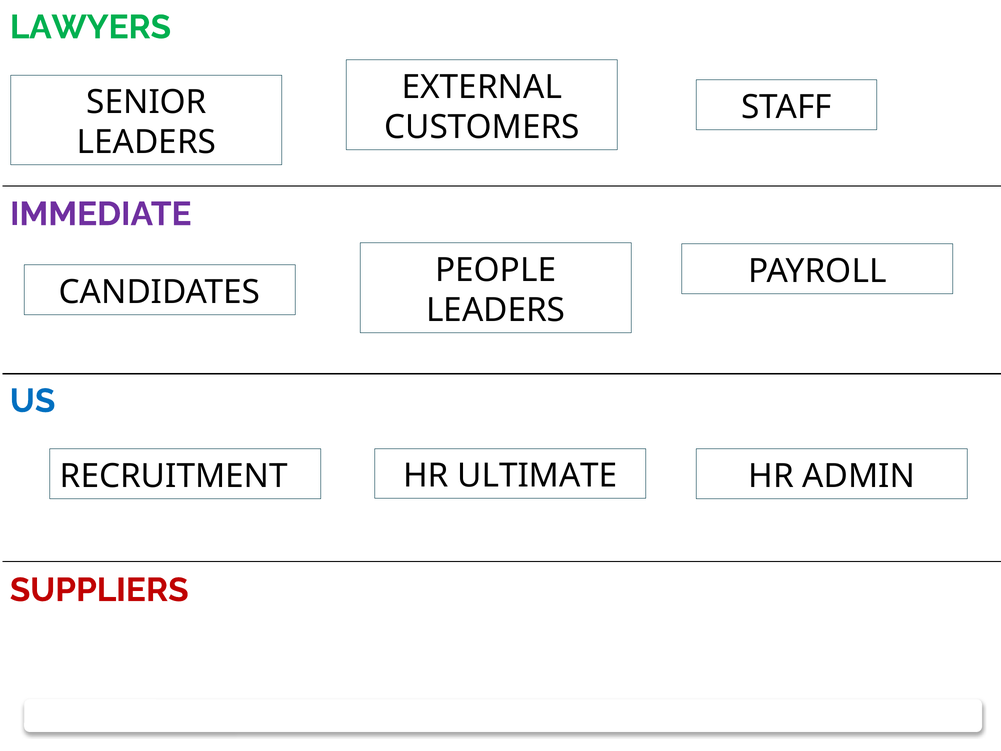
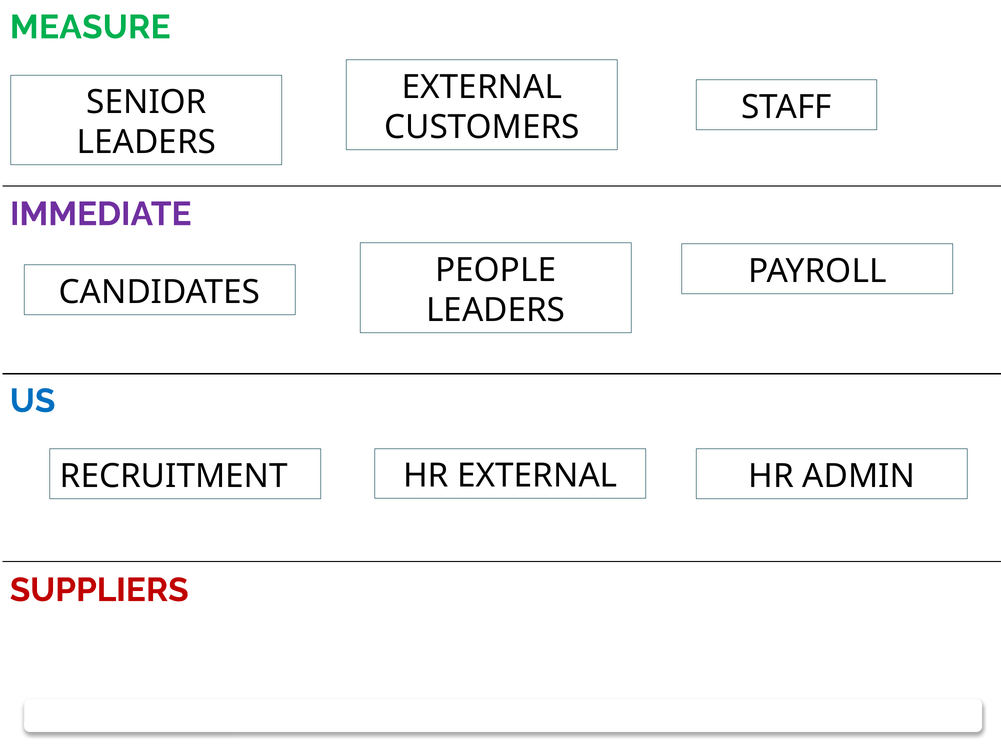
LAWYERS: LAWYERS -> MEASURE (90, 27)
HR ULTIMATE: ULTIMATE -> EXTERNAL (537, 476)
